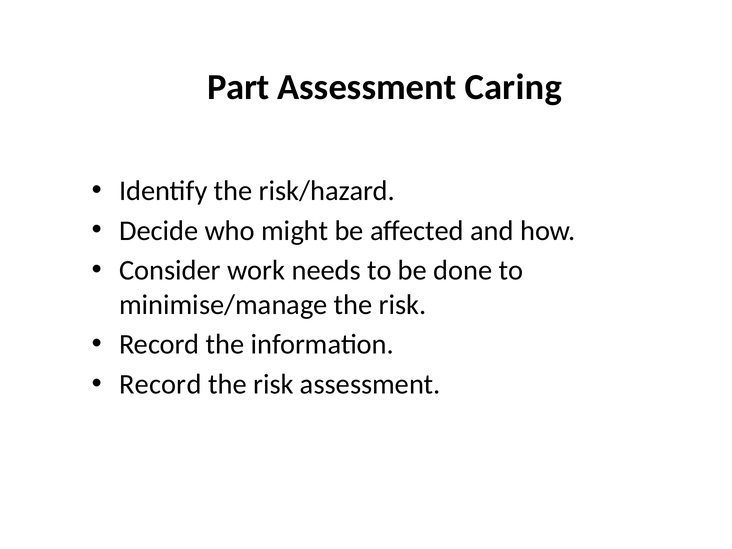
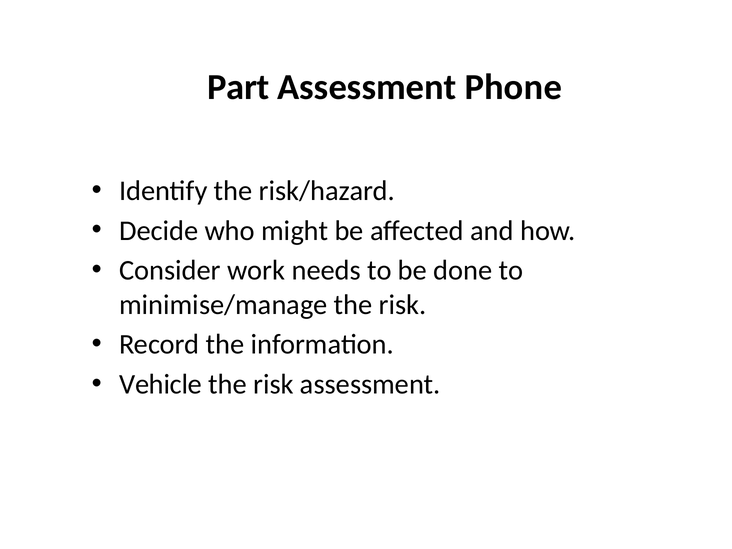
Caring: Caring -> Phone (513, 87)
Record: Record -> Vehicle (161, 384)
